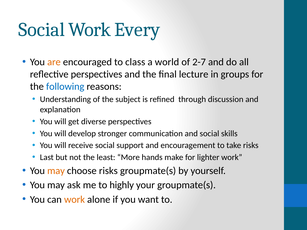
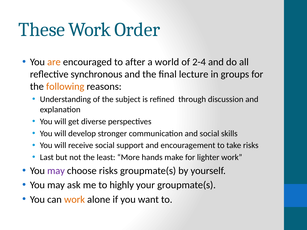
Social: Social -> These (42, 30)
Every: Every -> Order (137, 30)
class: class -> after (135, 62)
2-7: 2-7 -> 2-4 (199, 62)
reflective perspectives: perspectives -> synchronous (97, 74)
following colour: blue -> orange (65, 87)
may colour: orange -> purple (56, 171)
